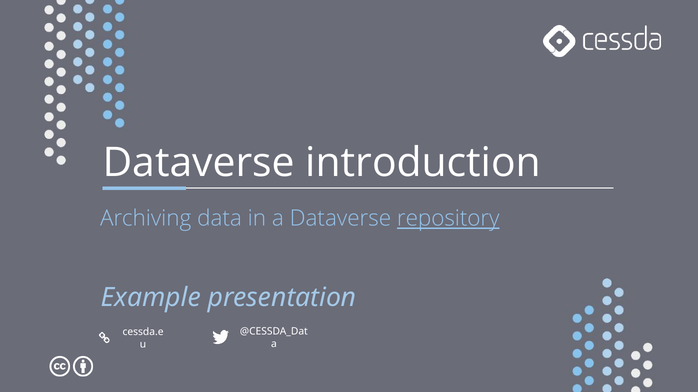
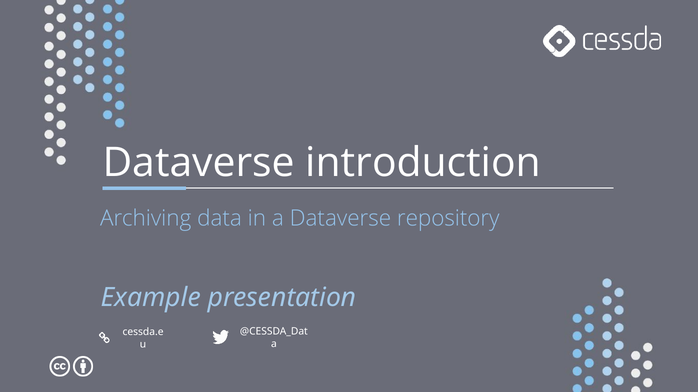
repository underline: present -> none (448, 219)
